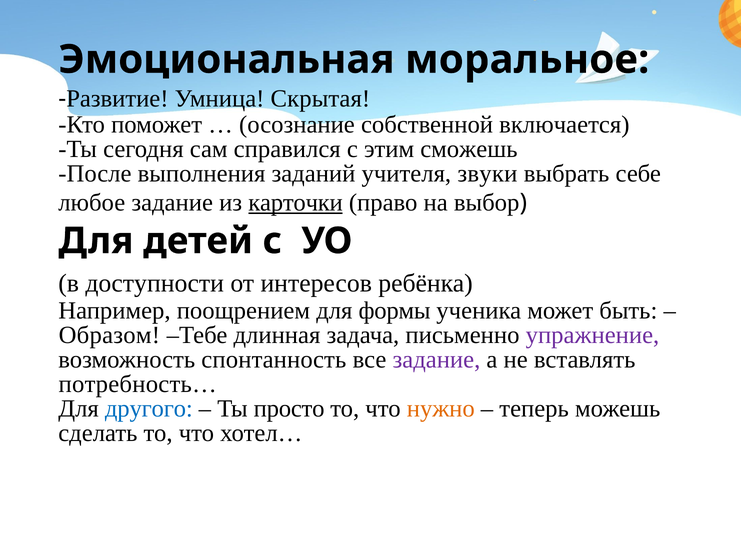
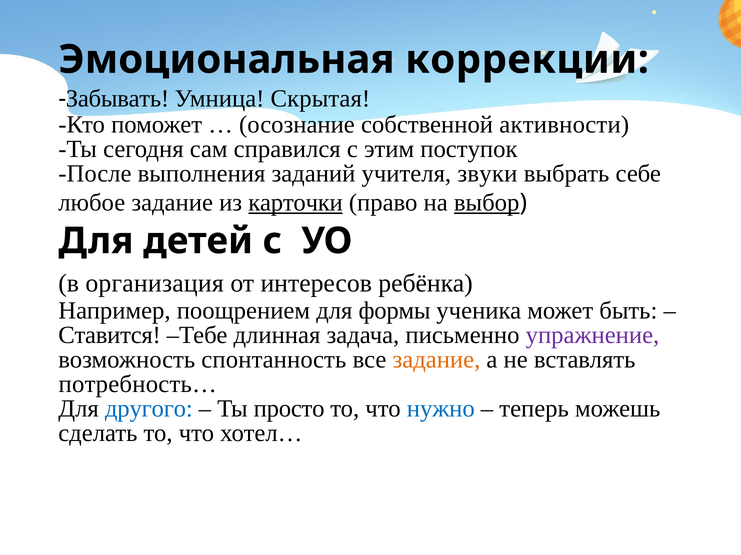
моральное: моральное -> коррекции (527, 60)
Развитие: Развитие -> Забывать (117, 99)
включается: включается -> активности (564, 125)
сможешь: сможешь -> поступок (469, 149)
выбор underline: none -> present (487, 203)
доступности: доступности -> организация (155, 284)
Образом: Образом -> Ставится (110, 336)
задание colour: purple -> orange (436, 360)
нужно colour: orange -> blue (441, 409)
